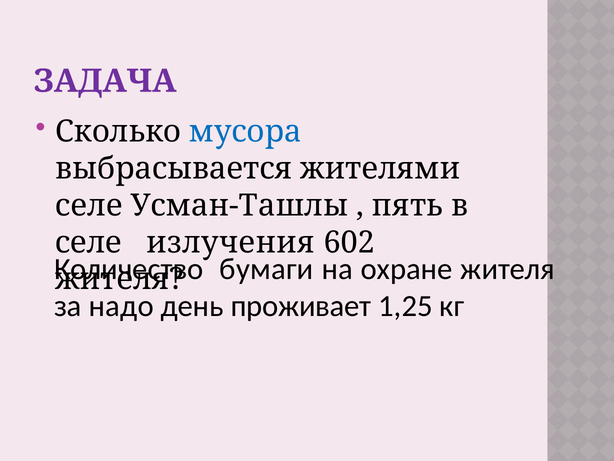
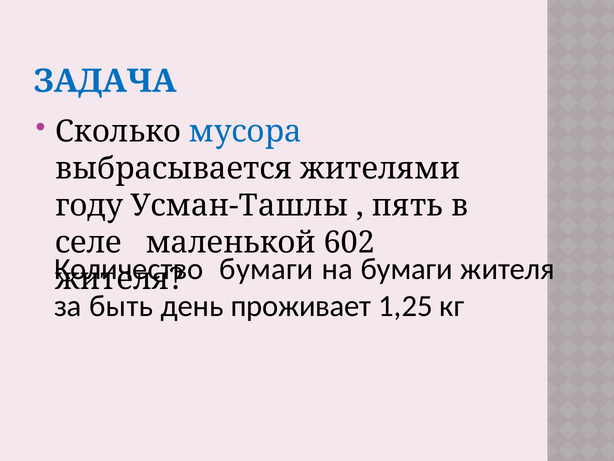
ЗАДАЧА colour: purple -> blue (105, 81)
селе: селе -> году (89, 205)
излучения: излучения -> маленькой (231, 242)
на охране: охране -> бумаги (407, 269)
надо: надо -> быть (121, 306)
